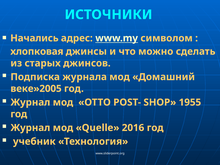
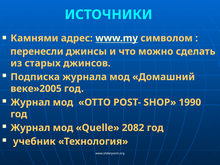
Начались: Начались -> Камнями (34, 38)
хлопковая: хлопковая -> перенесли (37, 51)
1955: 1955 -> 1990 (190, 102)
2016: 2016 -> 2082 (133, 128)
